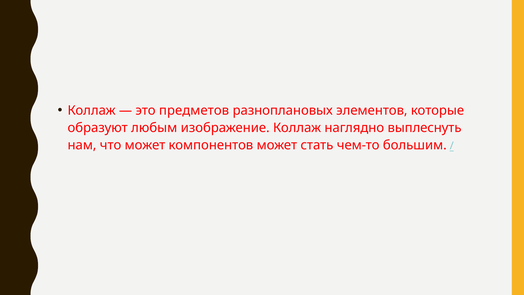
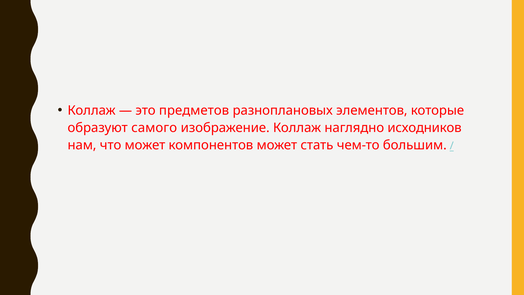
любым: любым -> самого (154, 128)
выплеснуть: выплеснуть -> исходников (425, 128)
